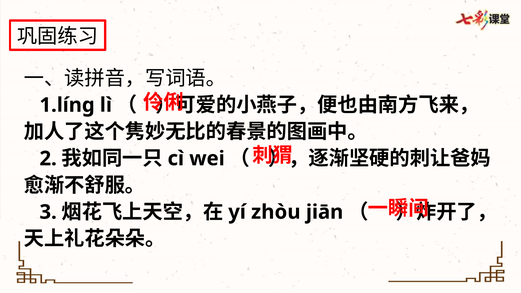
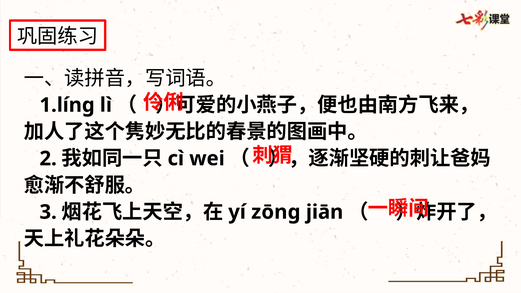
zhòu: zhòu -> zōng (276, 212)
